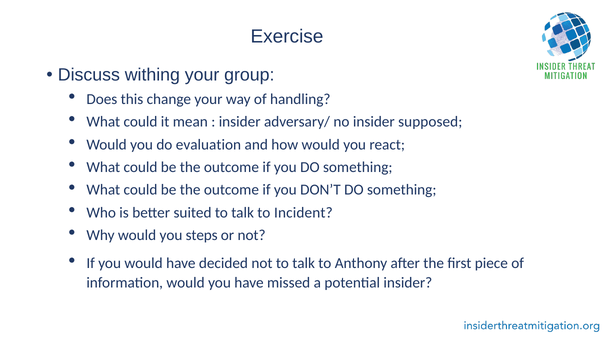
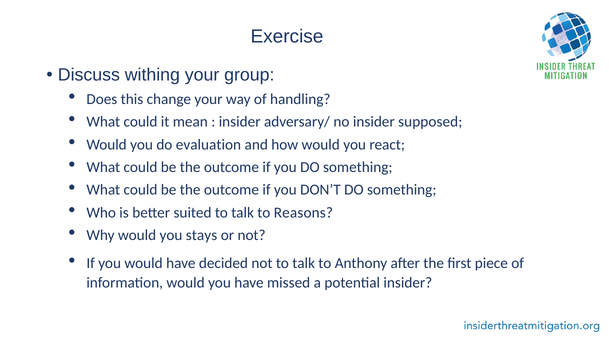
Incident: Incident -> Reasons (303, 213)
steps: steps -> stays (202, 236)
